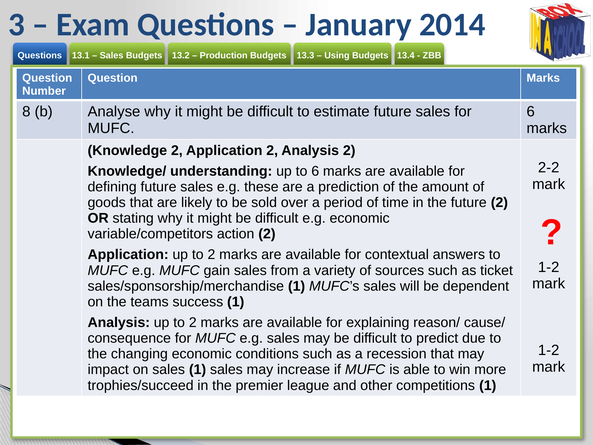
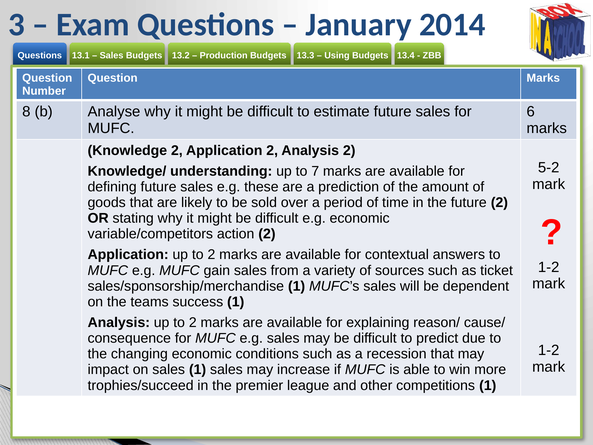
2-2: 2-2 -> 5-2 (549, 167)
to 6: 6 -> 7 (315, 171)
